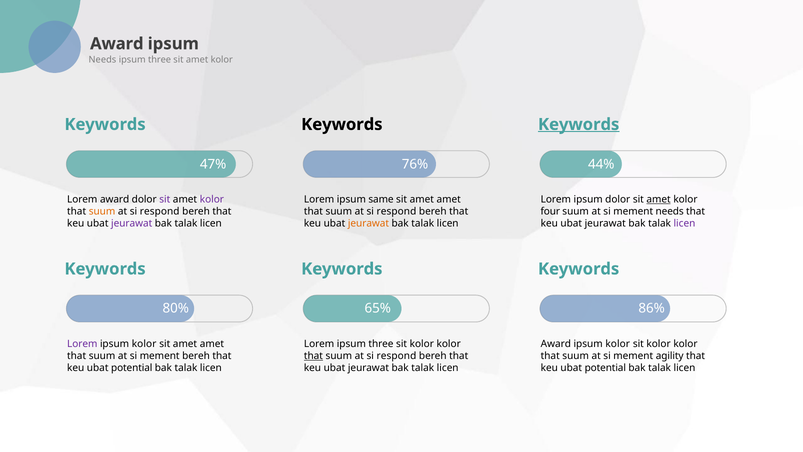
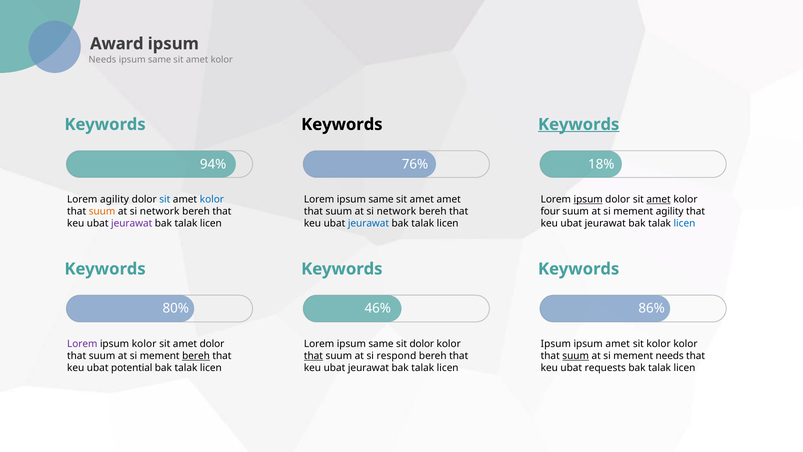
three: three -> same (160, 59)
47%: 47% -> 94% (213, 164)
44%: 44% -> 18% (601, 164)
Lorem award: award -> agility (115, 199)
sit colour: purple -> blue (165, 199)
kolor colour: purple -> blue (212, 199)
ipsum underline: none -> present (588, 199)
respond: respond -> network (160, 211)
respond: respond -> network (396, 211)
mement needs: needs -> agility (670, 211)
jeurawat colour: orange -> blue (368, 224)
licen colour: purple -> blue (684, 224)
65%: 65% -> 46% (378, 308)
amet: amet -> dolor (212, 344)
three: three -> same (381, 344)
kolor: kolor -> dolor (422, 344)
Award: Award -> Ipsum (556, 344)
kolor: kolor -> amet (618, 344)
bereh underline: none -> present (196, 356)
suum underline: none -> present (576, 356)
mement agility: agility -> needs (670, 356)
potential: potential -> requests (605, 368)
